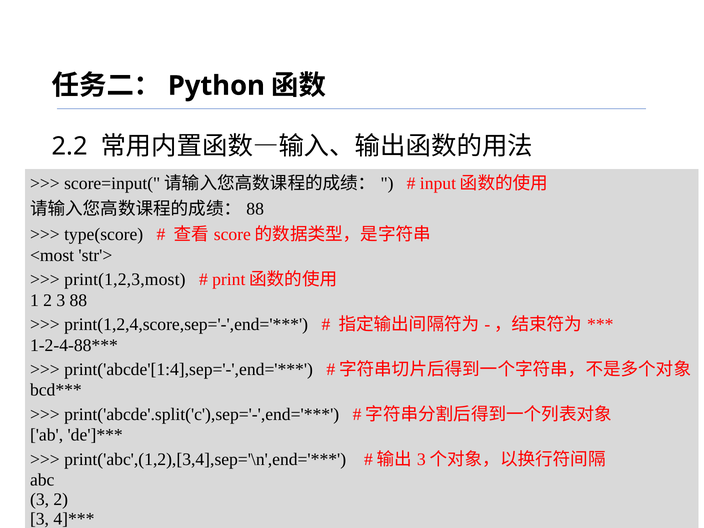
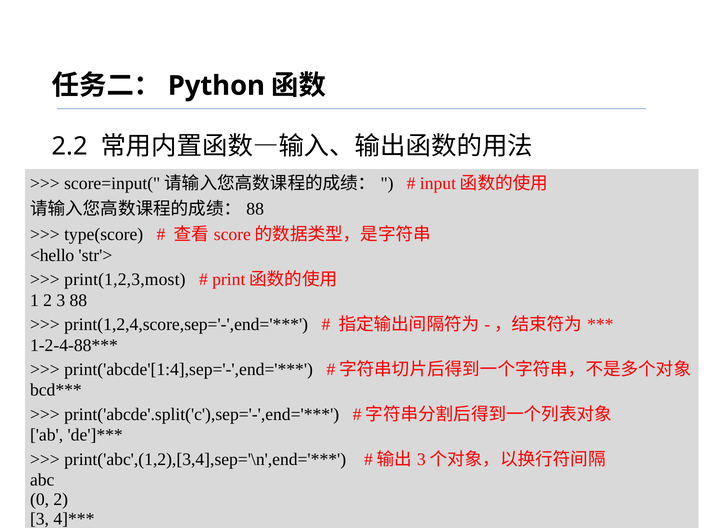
<most: <most -> <hello (52, 255)
3: 3 -> 0 (40, 500)
